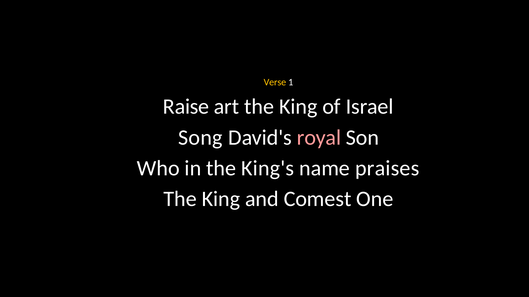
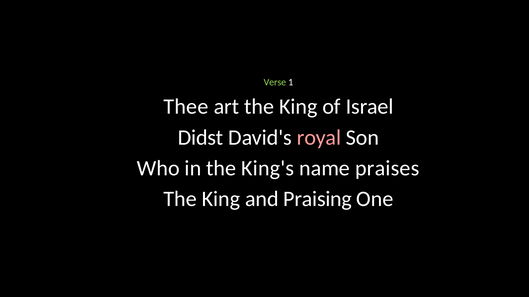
Verse colour: yellow -> light green (275, 82)
Raise: Raise -> Thee (186, 107)
Song: Song -> Didst (201, 138)
Comest: Comest -> Praising (318, 199)
